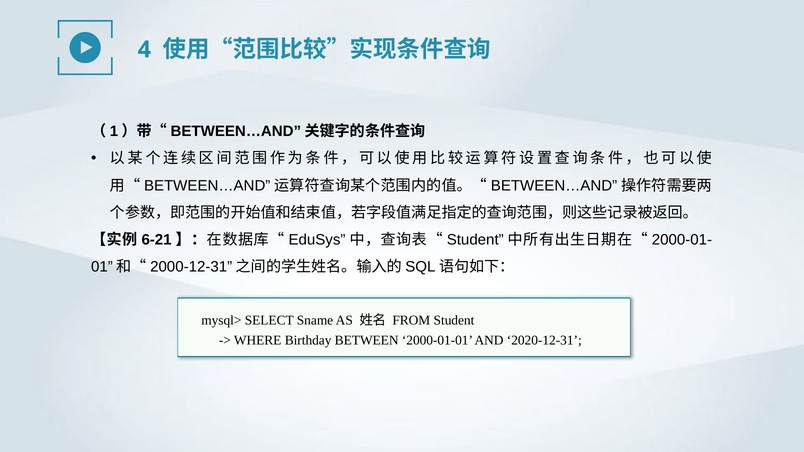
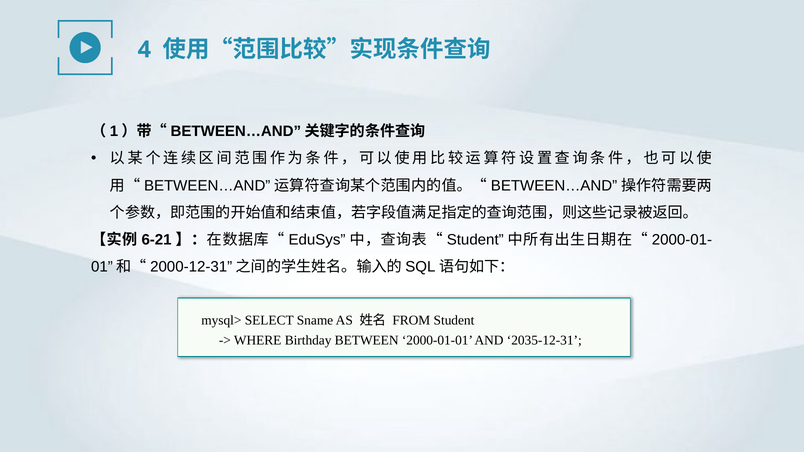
2020-12-31: 2020-12-31 -> 2035-12-31 (544, 340)
